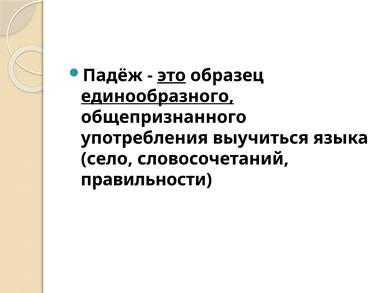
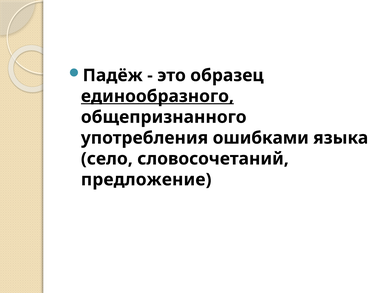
это underline: present -> none (172, 75)
выучиться: выучиться -> ошибками (261, 138)
правильности: правильности -> предложение (146, 180)
